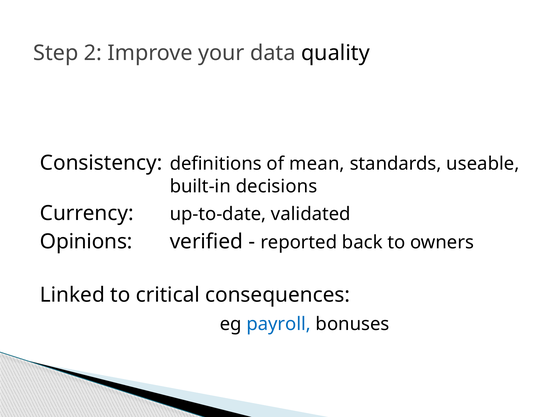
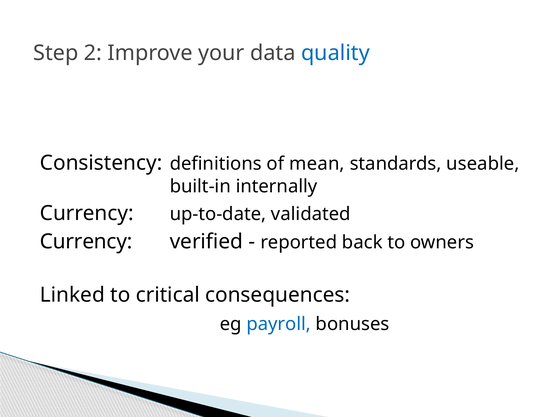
quality colour: black -> blue (335, 53)
decisions: decisions -> internally (277, 187)
Opinions: Opinions -> Currency (86, 242)
